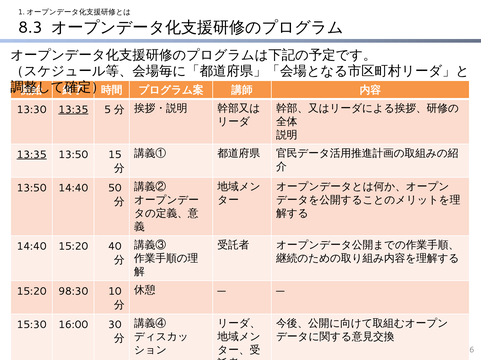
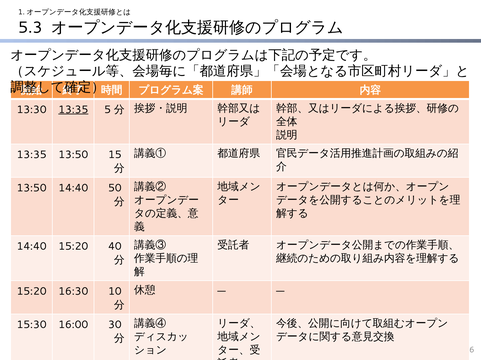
8.3: 8.3 -> 5.3 (30, 28)
13:35 underline: present -> none (32, 155)
15:20 98:30: 98:30 -> 16:30 (73, 292)
